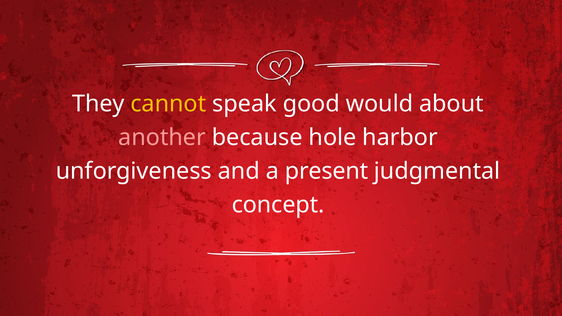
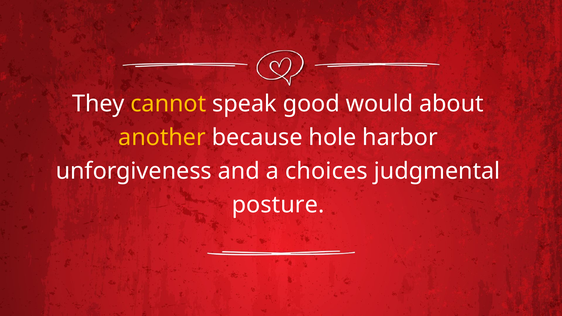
another colour: pink -> yellow (162, 138)
present: present -> choices (326, 171)
concept: concept -> posture (278, 205)
